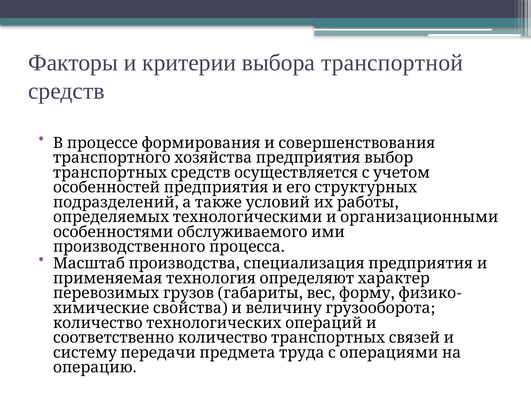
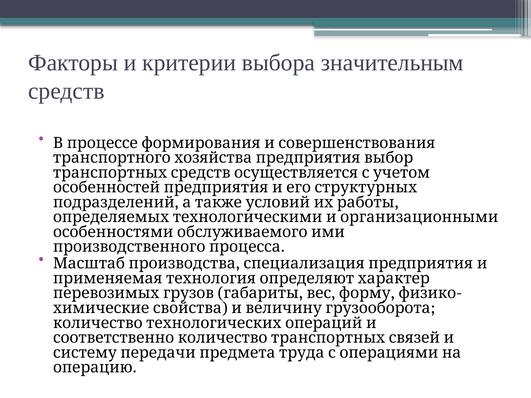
транспортной: транспортной -> значительным (392, 63)
